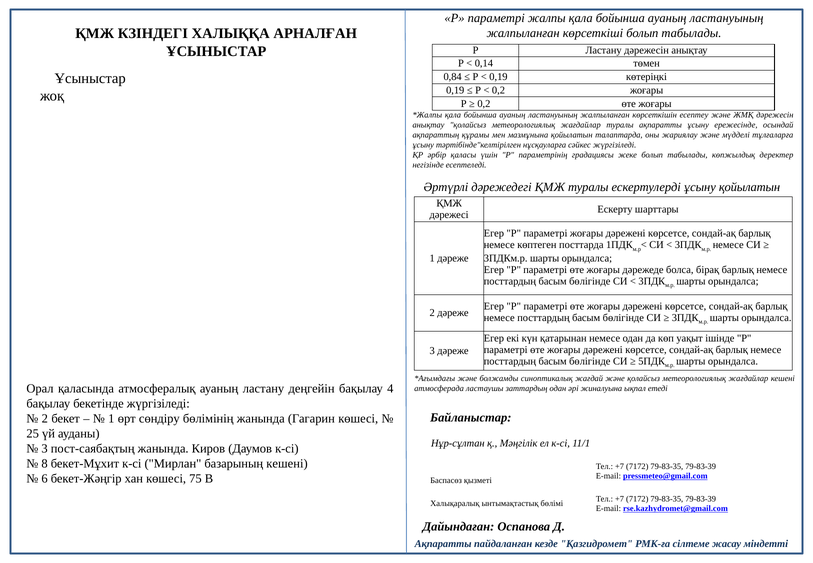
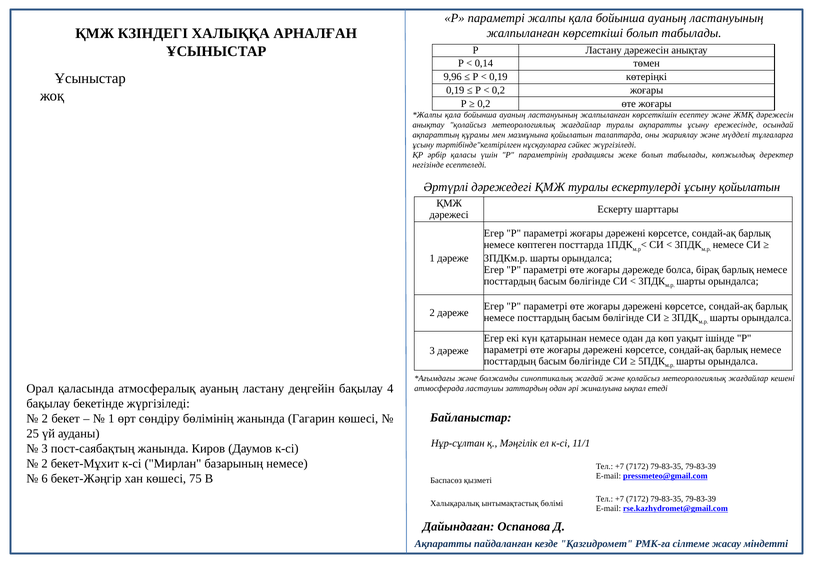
0,84: 0,84 -> 9,96 (453, 77)
8: 8 -> 2 (45, 464)
базарының кешені: кешені -> немесе (287, 464)
